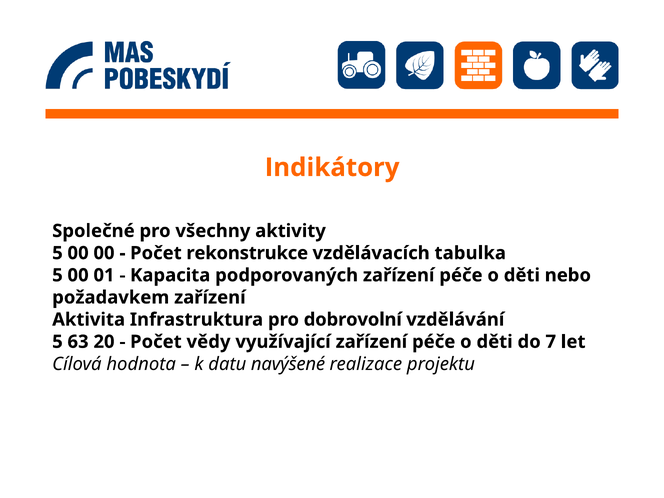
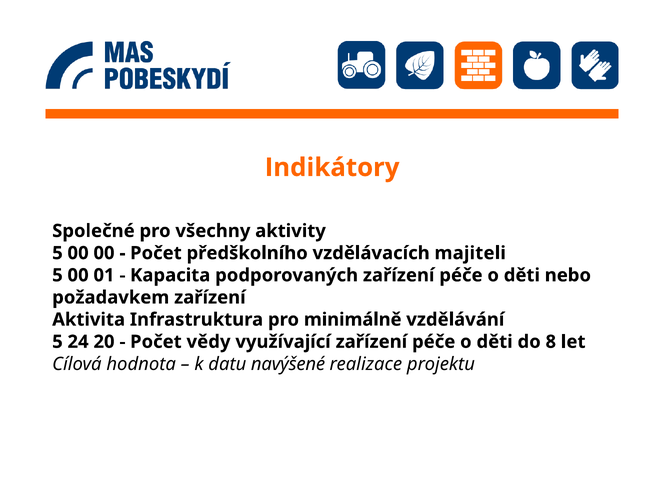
rekonstrukce: rekonstrukce -> předškolního (247, 253)
tabulka: tabulka -> majiteli (470, 253)
dobrovolní: dobrovolní -> minimálně (353, 320)
63: 63 -> 24 (78, 342)
7: 7 -> 8 (551, 342)
